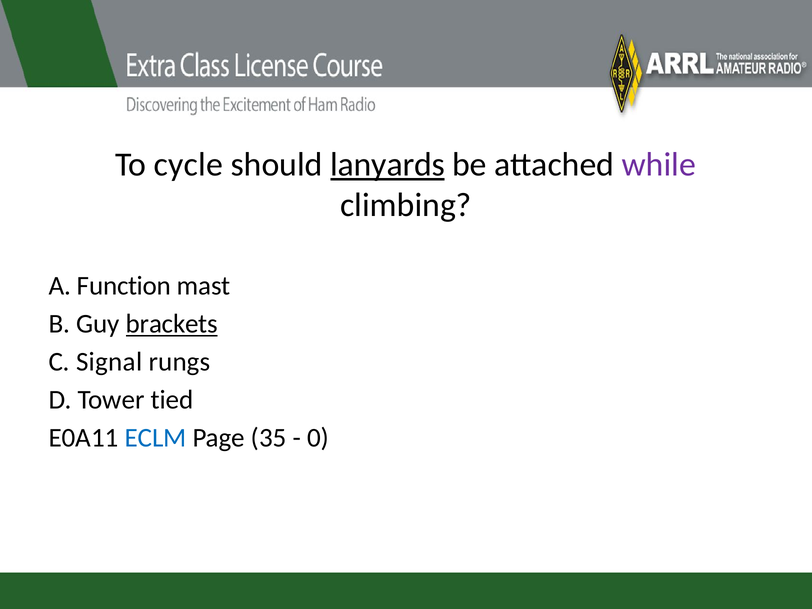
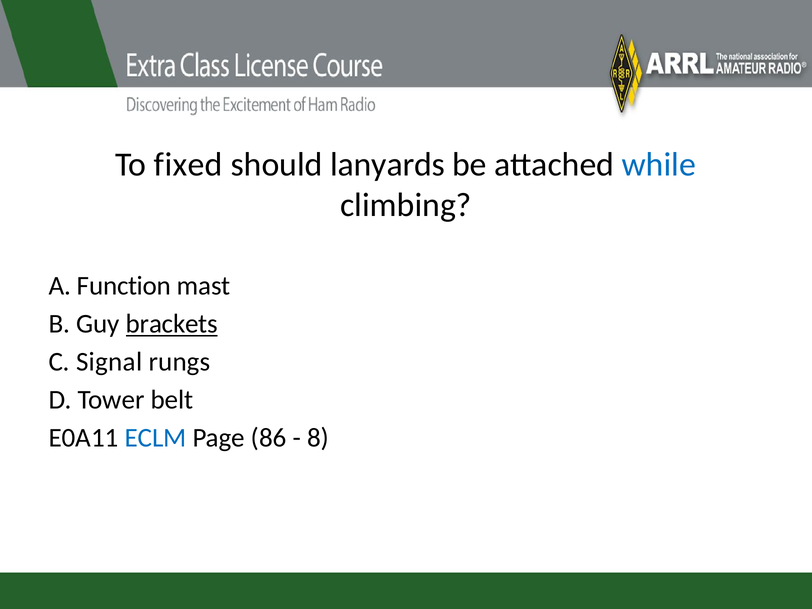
cycle: cycle -> fixed (188, 165)
lanyards underline: present -> none (388, 165)
while colour: purple -> blue (659, 165)
tied: tied -> belt (172, 400)
35: 35 -> 86 (269, 438)
0: 0 -> 8 (318, 438)
